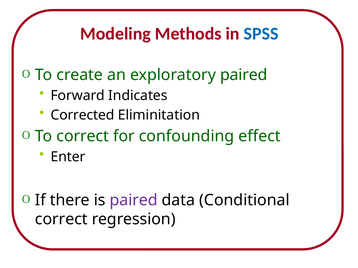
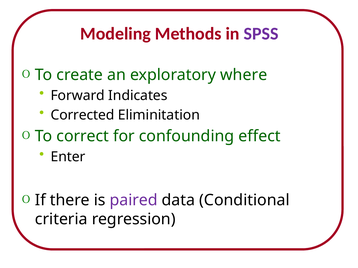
SPSS colour: blue -> purple (261, 34)
exploratory paired: paired -> where (244, 75)
correct: correct -> criteria (61, 220)
